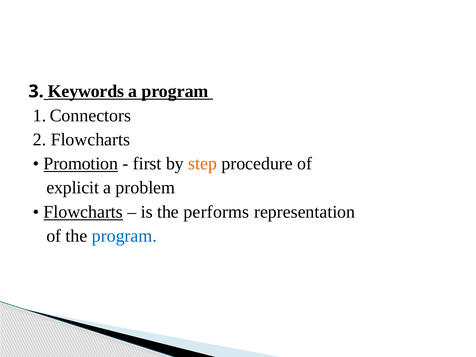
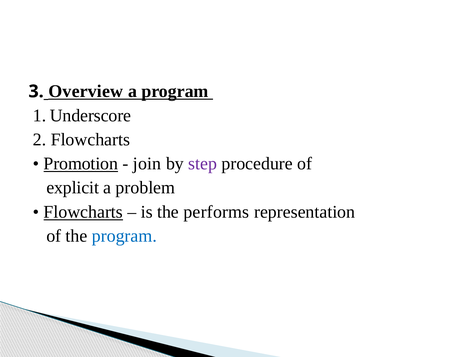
Keywords: Keywords -> Overview (86, 91)
Connectors: Connectors -> Underscore (90, 116)
first: first -> join (147, 164)
step colour: orange -> purple (203, 164)
